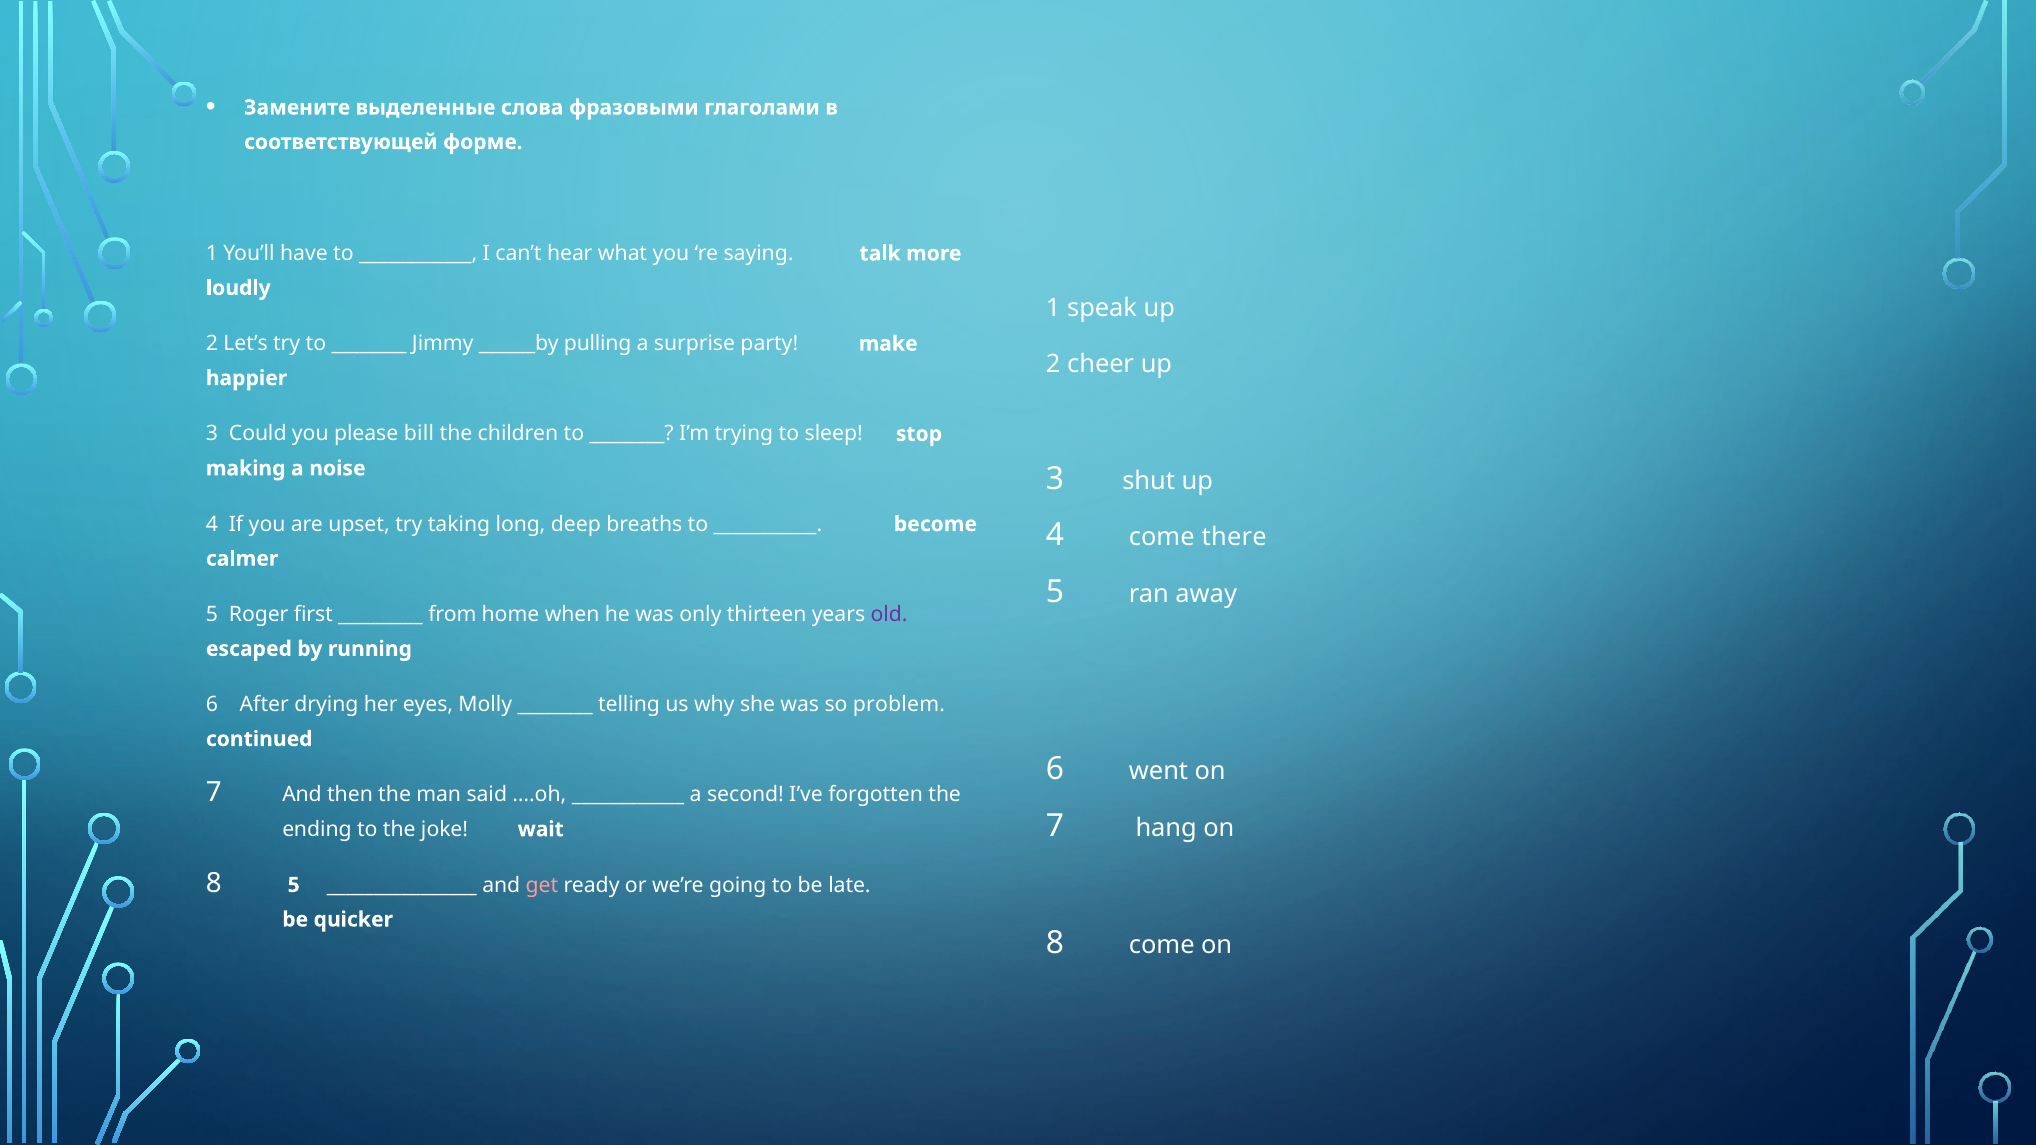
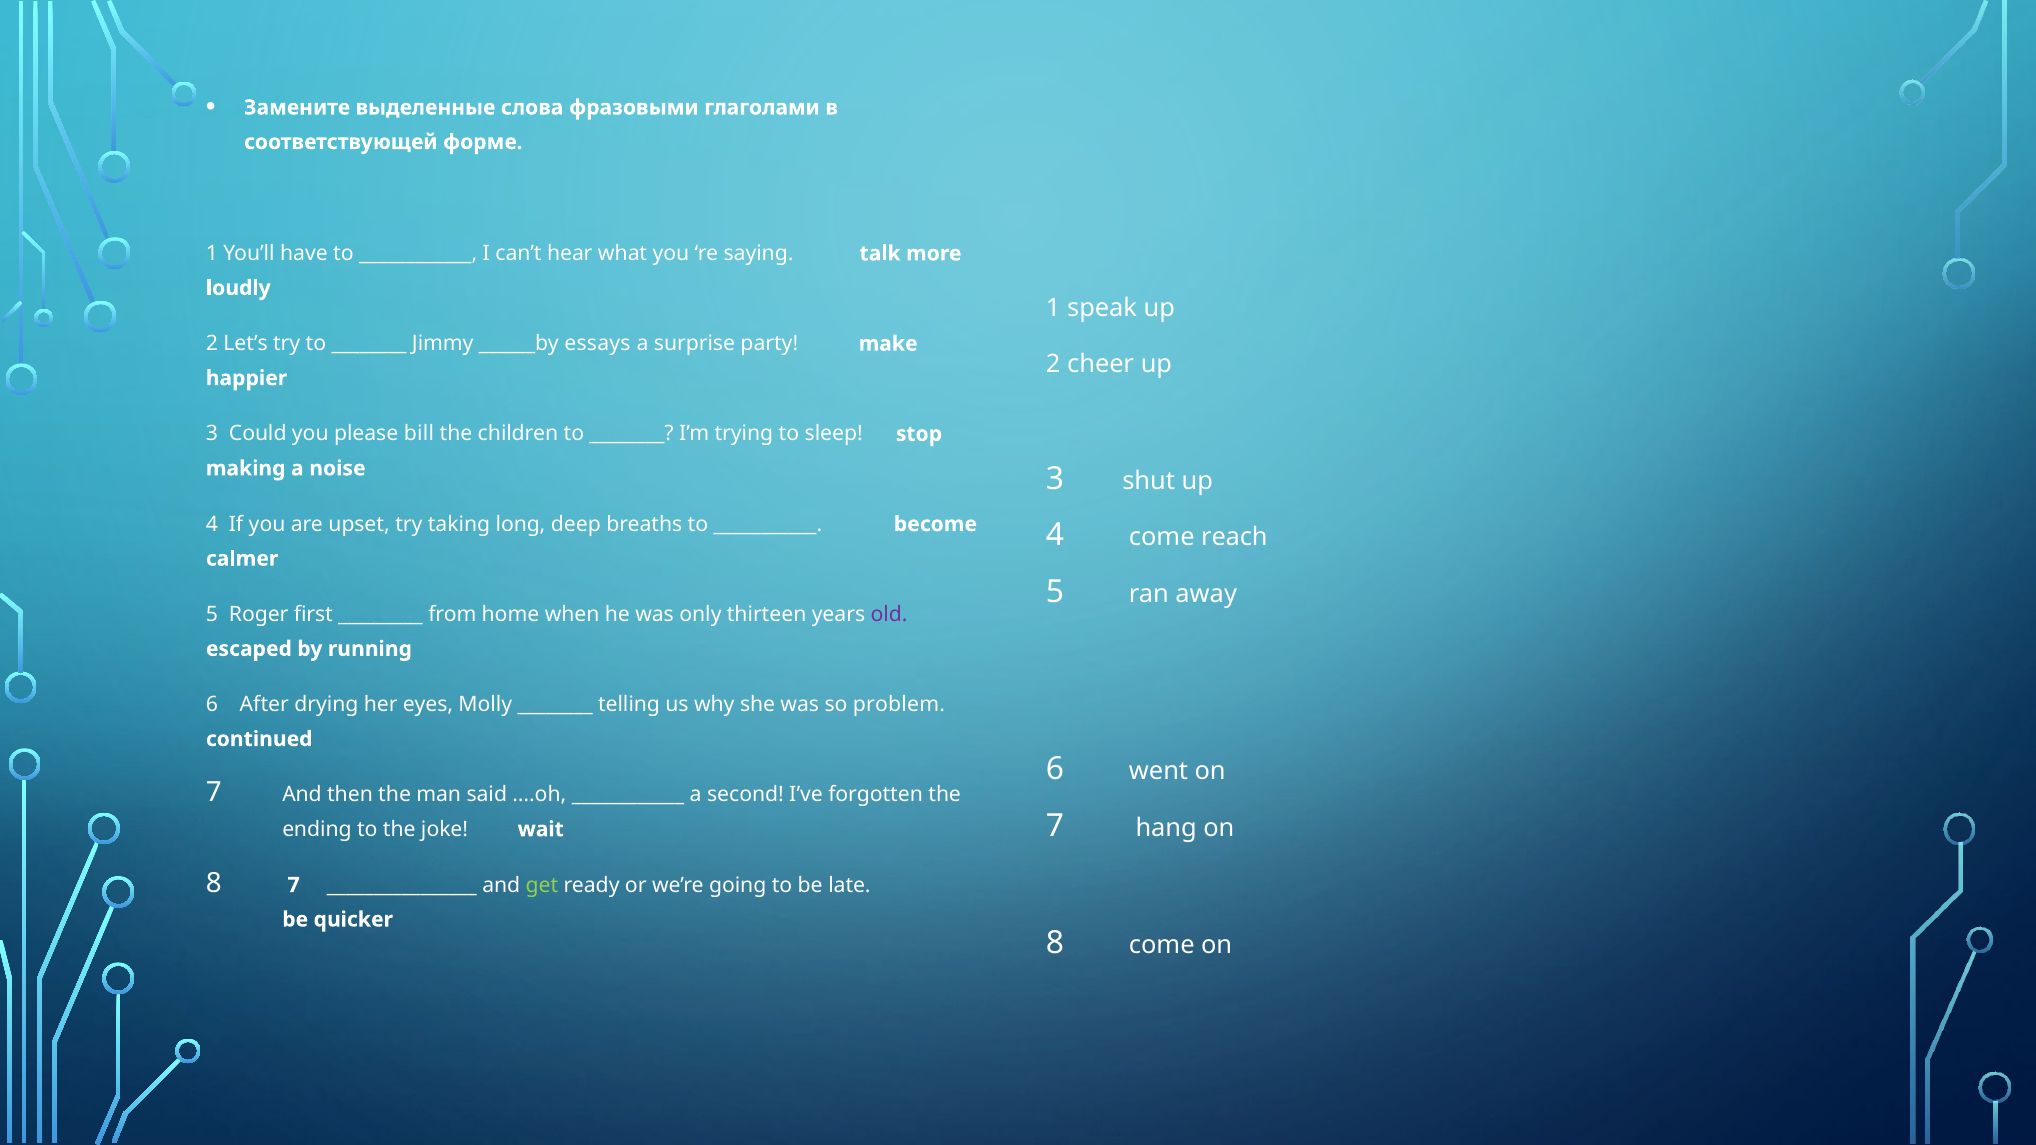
pulling: pulling -> essays (597, 344)
there: there -> reach (1234, 538)
8 5: 5 -> 7 (294, 885)
get colour: pink -> light green (542, 885)
